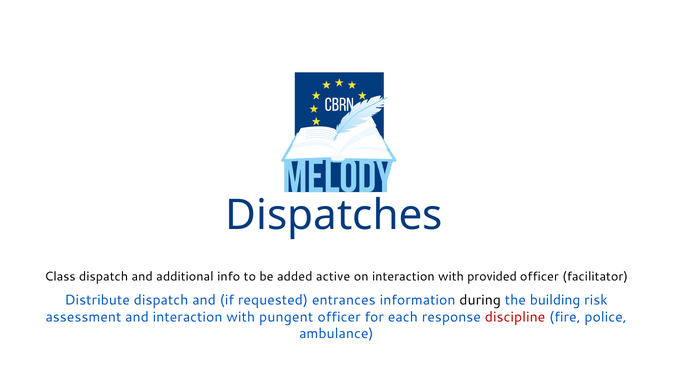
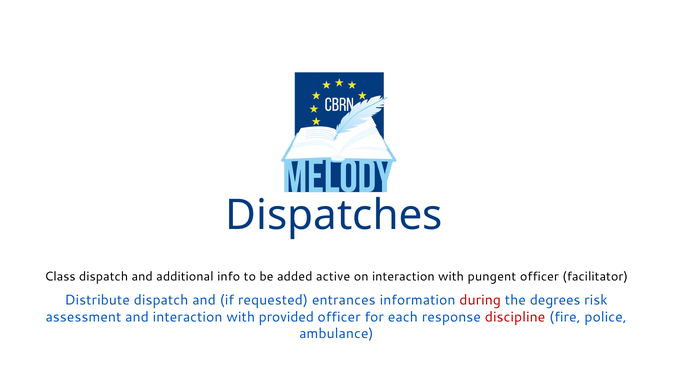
provided: provided -> pungent (492, 277)
during colour: black -> red (480, 300)
building: building -> degrees (555, 300)
pungent: pungent -> provided (286, 317)
